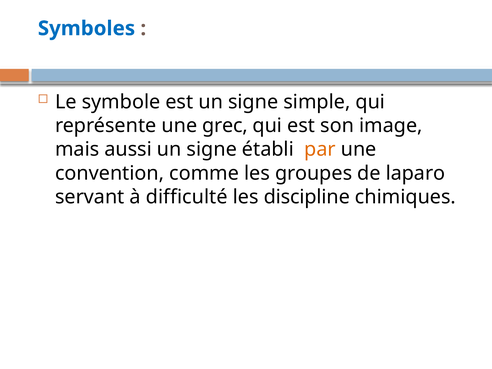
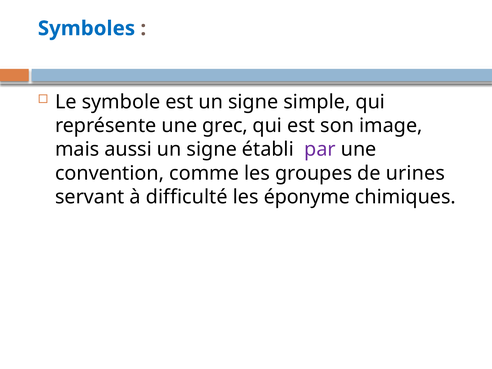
par colour: orange -> purple (320, 149)
laparo: laparo -> urines (415, 173)
discipline: discipline -> éponyme (307, 197)
